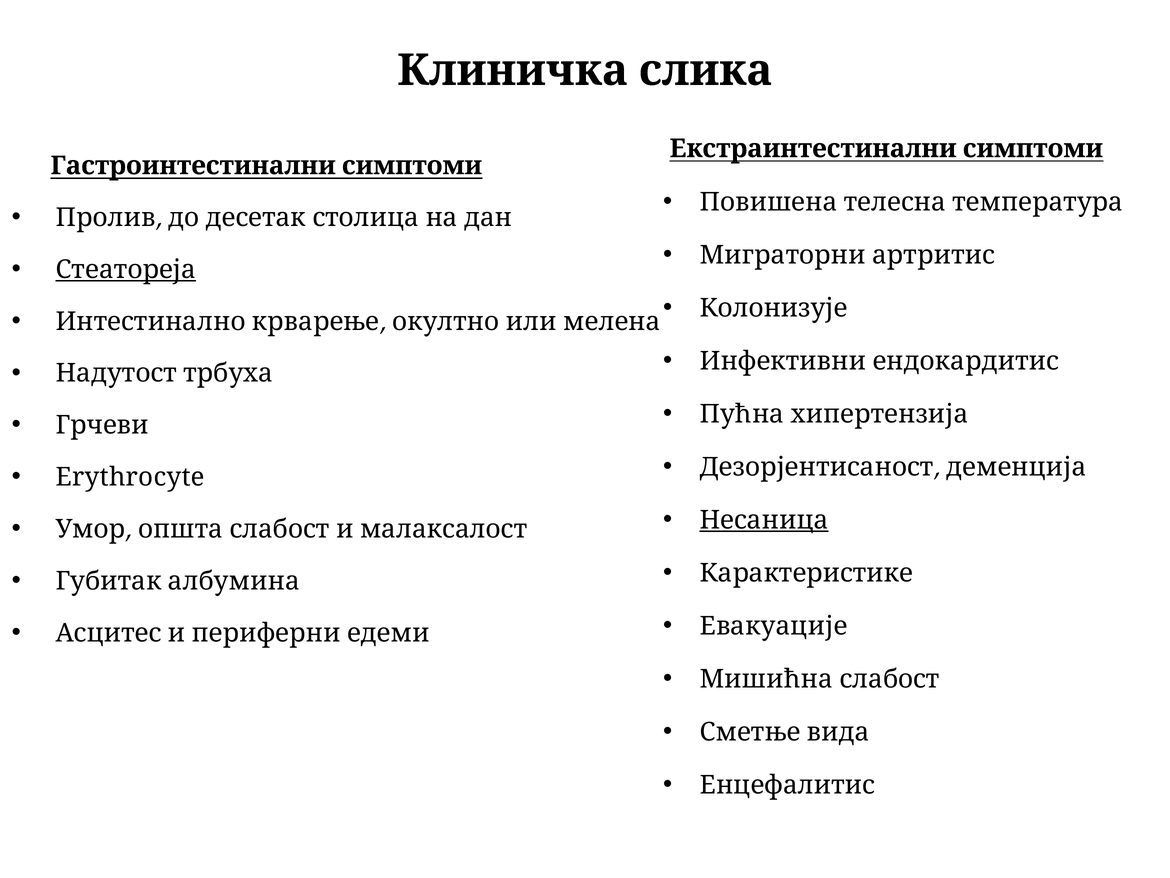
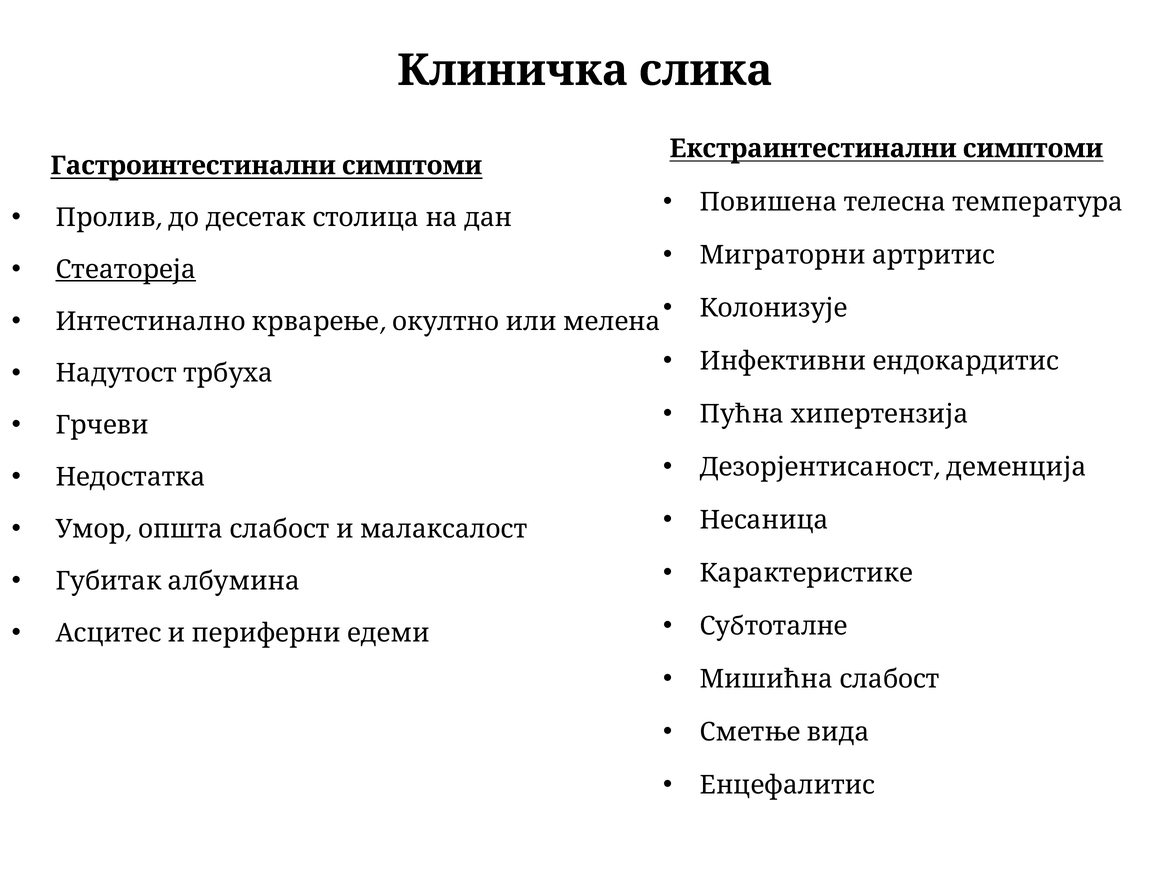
Erythrocyte: Erythrocyte -> Недостатка (131, 477)
Несаница underline: present -> none (764, 520)
Евакуације: Евакуације -> Субтоталне (774, 626)
